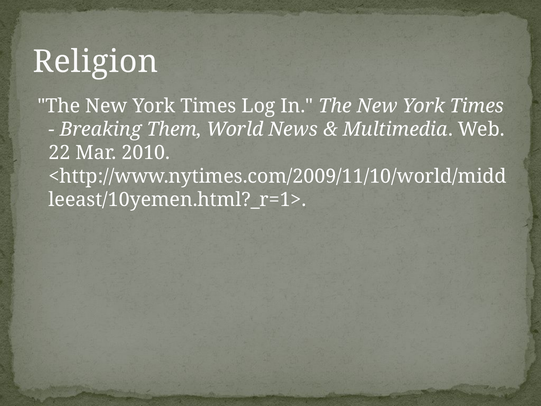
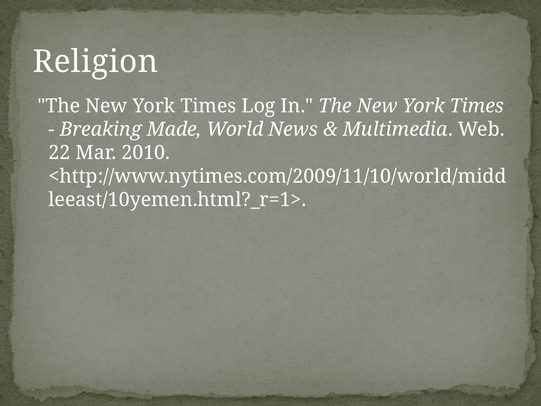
Them: Them -> Made (174, 129)
